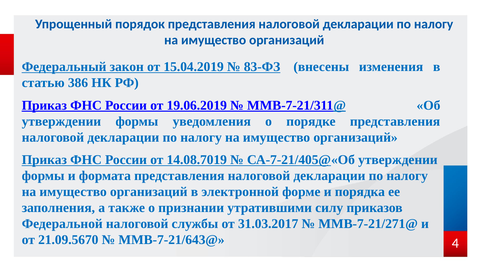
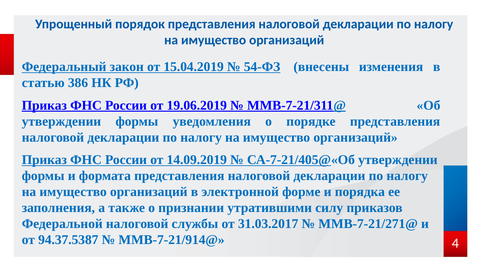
83-ФЗ: 83-ФЗ -> 54-ФЗ (262, 67)
14.08.7019: 14.08.7019 -> 14.09.2019 (197, 160)
21.09.5670: 21.09.5670 -> 94.37.5387 (68, 240)
ММВ-7-21/643@: ММВ-7-21/643@ -> ММВ-7-21/914@ (172, 240)
